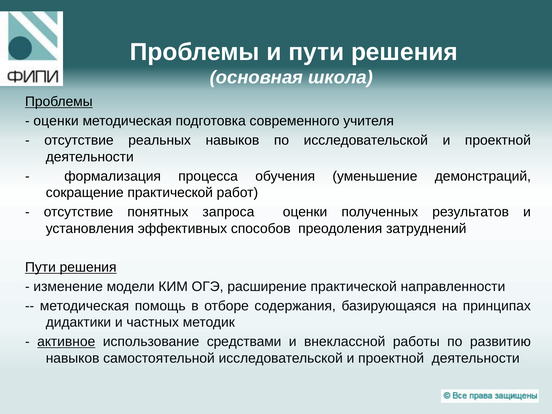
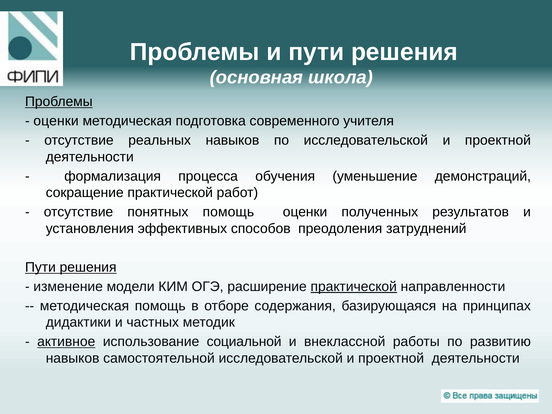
понятных запроса: запроса -> помощь (228, 212)
практической underline: none -> present (354, 287)
средствами: средствами -> социальной (244, 342)
